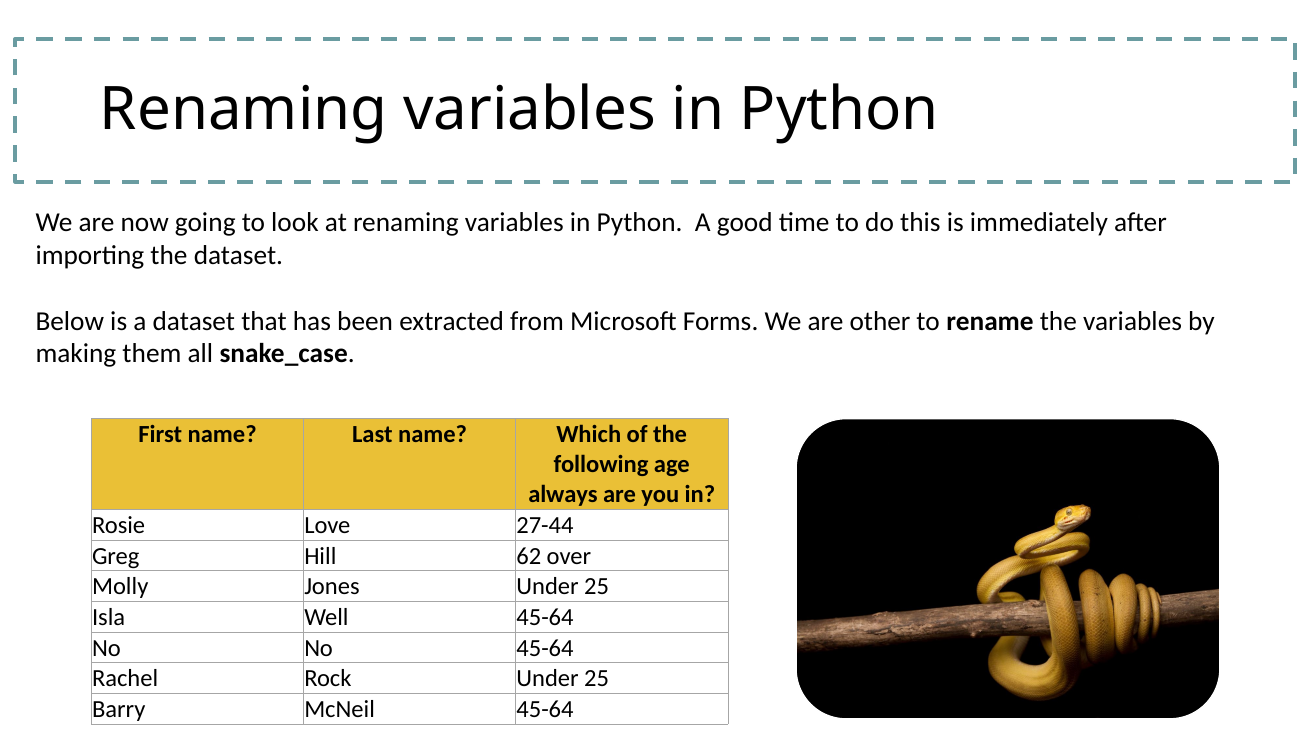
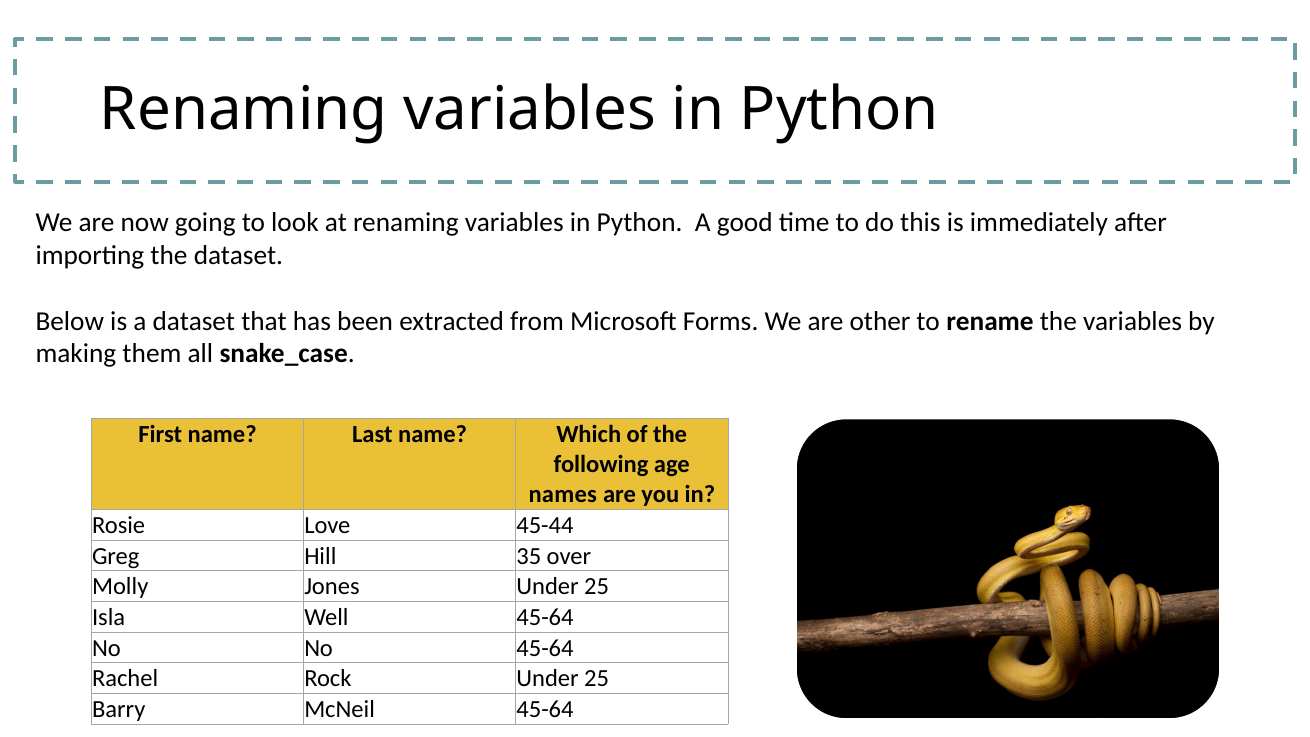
always: always -> names (563, 495)
27-44: 27-44 -> 45-44 (545, 525)
62: 62 -> 35 (529, 556)
